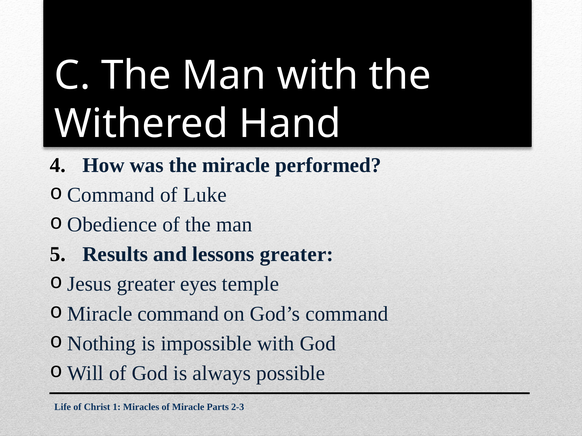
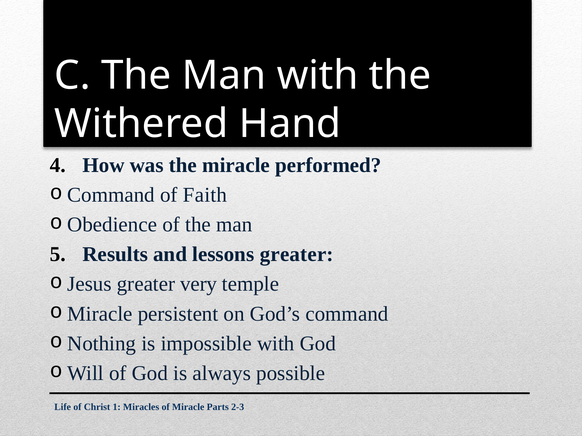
Luke: Luke -> Faith (205, 195)
eyes: eyes -> very (199, 284)
command: command -> persistent (178, 314)
